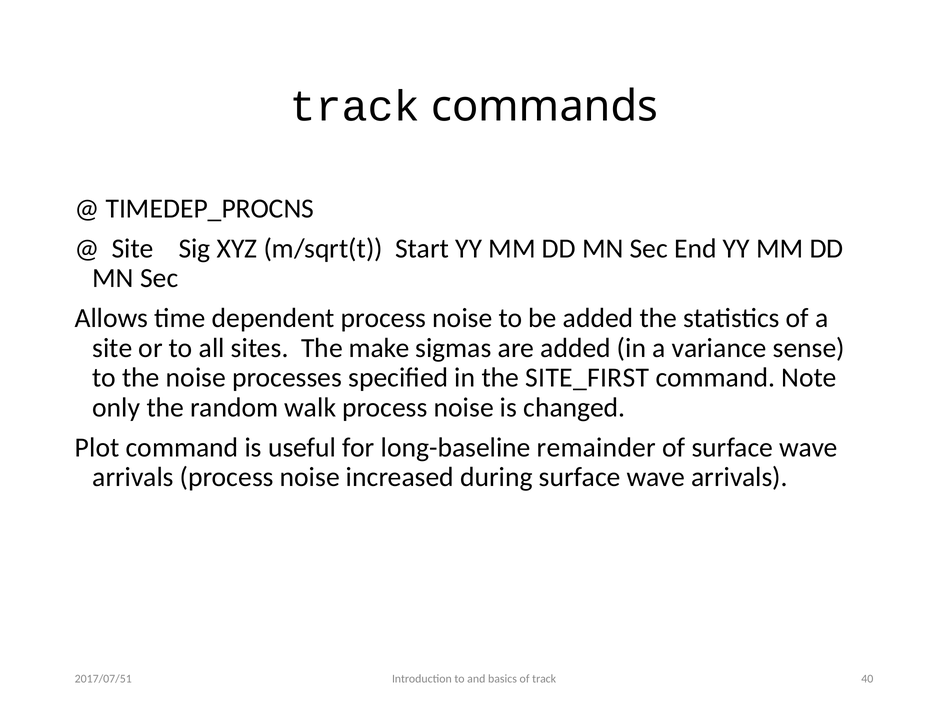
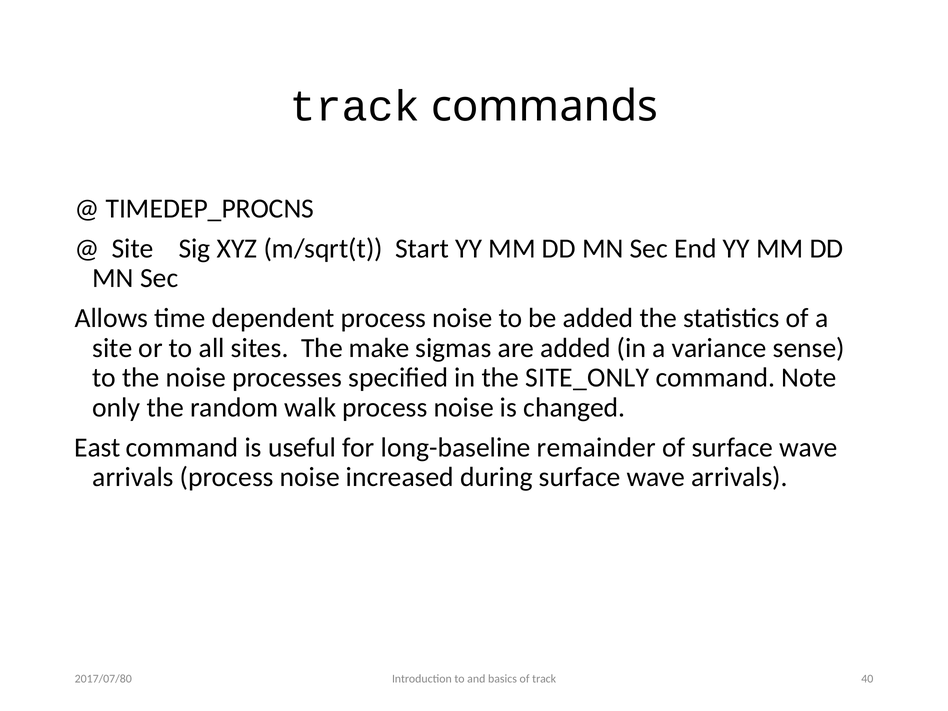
SITE_FIRST: SITE_FIRST -> SITE_ONLY (587, 378)
Plot: Plot -> East (97, 447)
2017/07/51: 2017/07/51 -> 2017/07/80 (103, 679)
